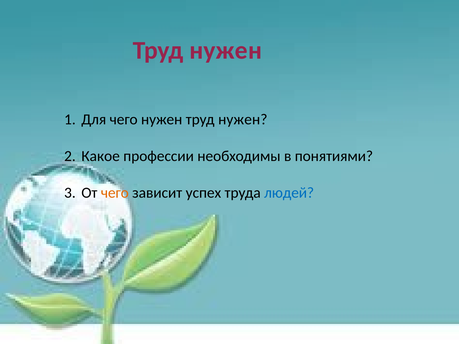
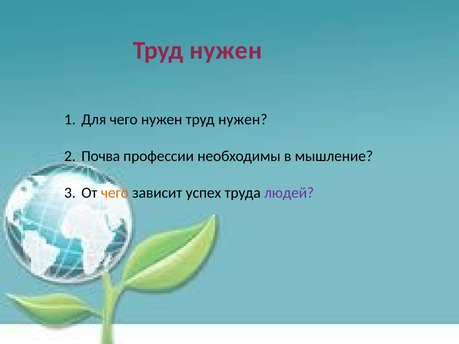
Какое: Какое -> Почва (101, 156)
понятиями: понятиями -> мышление (334, 156)
людей colour: blue -> purple (289, 193)
